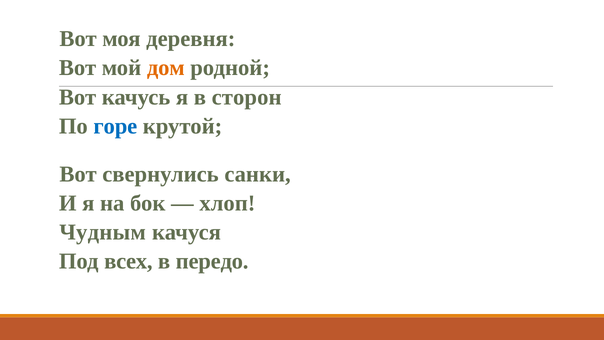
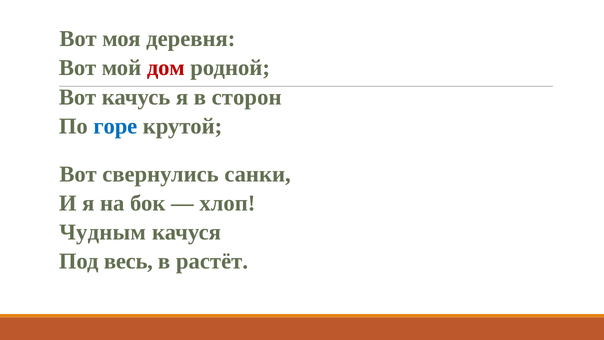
дом colour: orange -> red (166, 68)
всех: всех -> весь (128, 261)
передо: передо -> растёт (212, 261)
